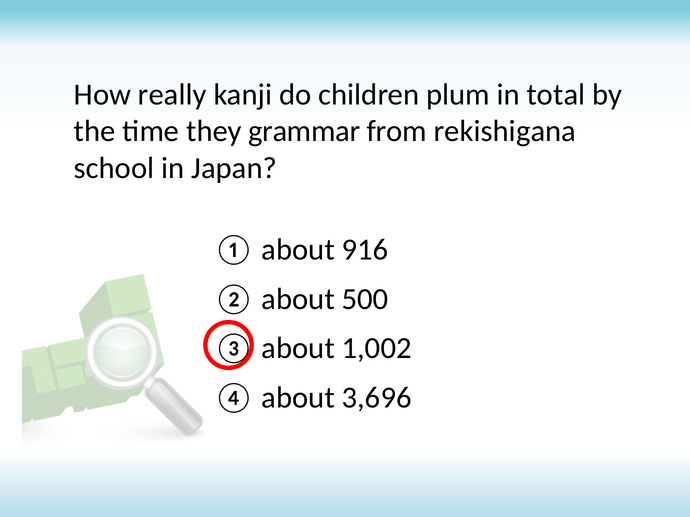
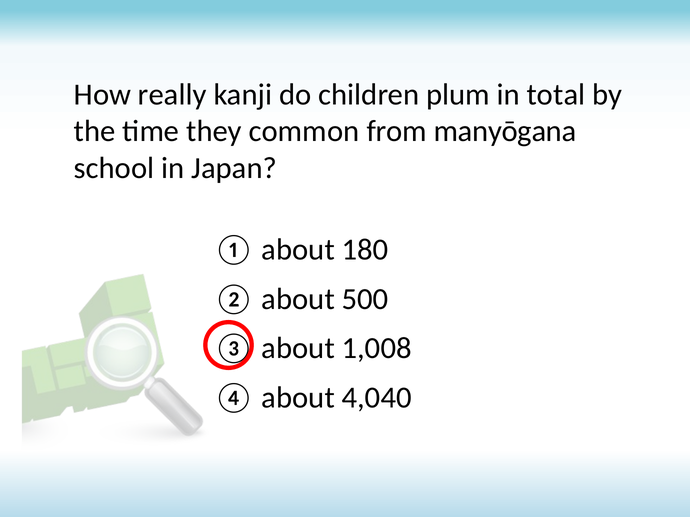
grammar: grammar -> common (304, 131)
rekishigana: rekishigana -> manyōgana (505, 131)
916: 916 -> 180 (365, 250)
1,002: 1,002 -> 1,008 (377, 349)
3,696: 3,696 -> 4,040 (377, 398)
